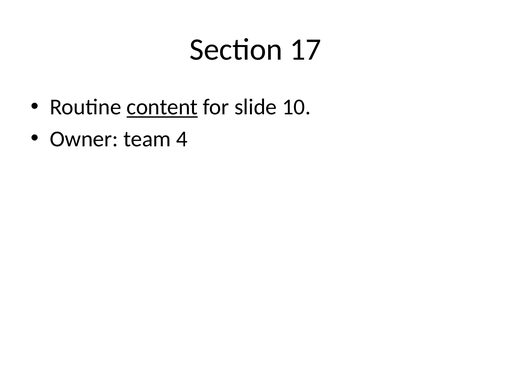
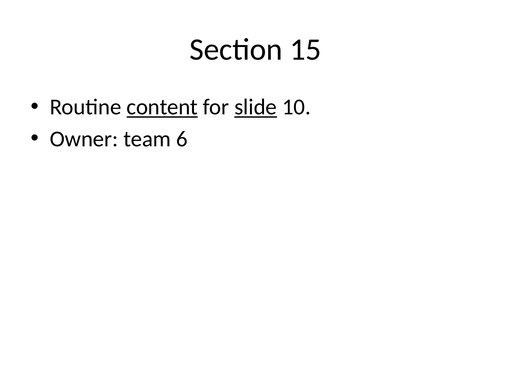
17: 17 -> 15 (306, 49)
slide underline: none -> present (256, 107)
4: 4 -> 6 (182, 139)
